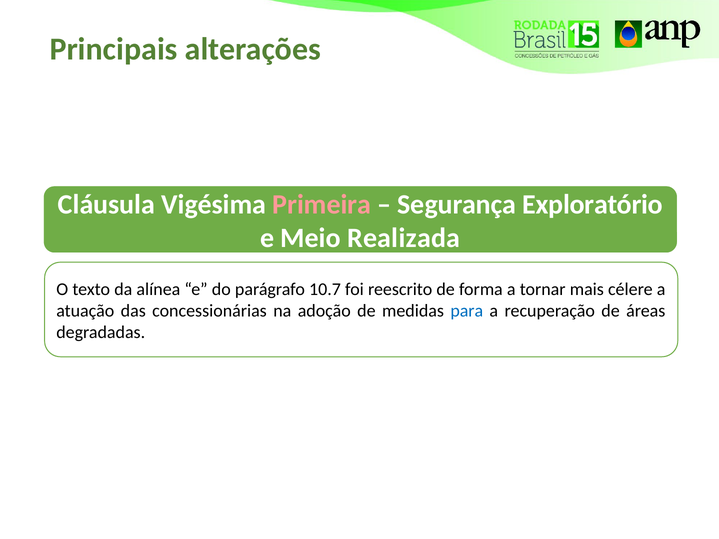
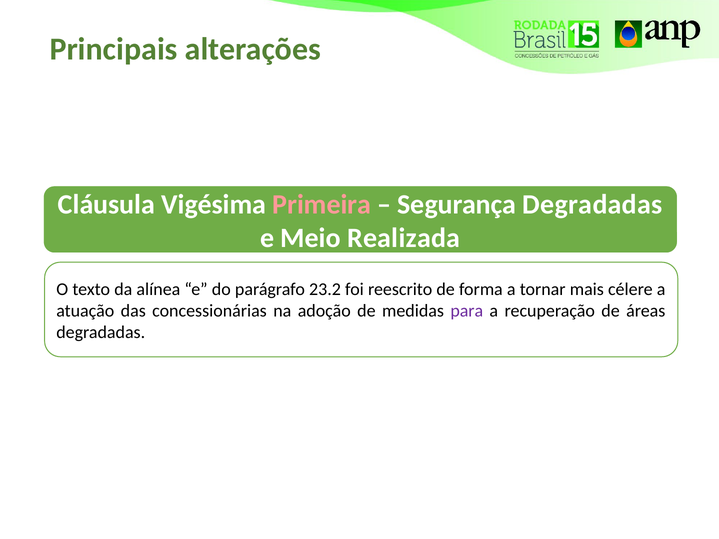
Segurança Exploratório: Exploratório -> Degradadas (592, 205)
10.7: 10.7 -> 23.2 (325, 289)
para colour: blue -> purple (467, 311)
